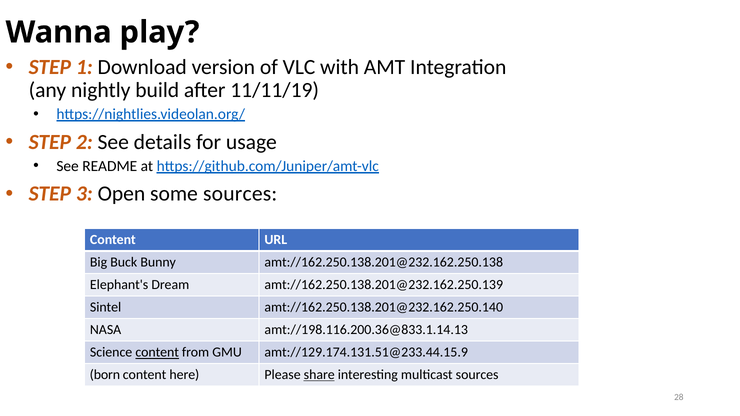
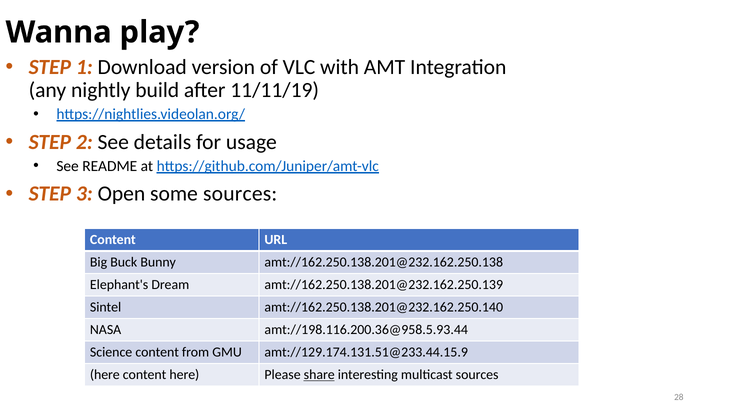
amt://198.116.200.36@833.1.14.13: amt://198.116.200.36@833.1.14.13 -> amt://198.116.200.36@958.5.93.44 (366, 330)
content underline: present -> none (157, 353)
born: born -> here (105, 375)
